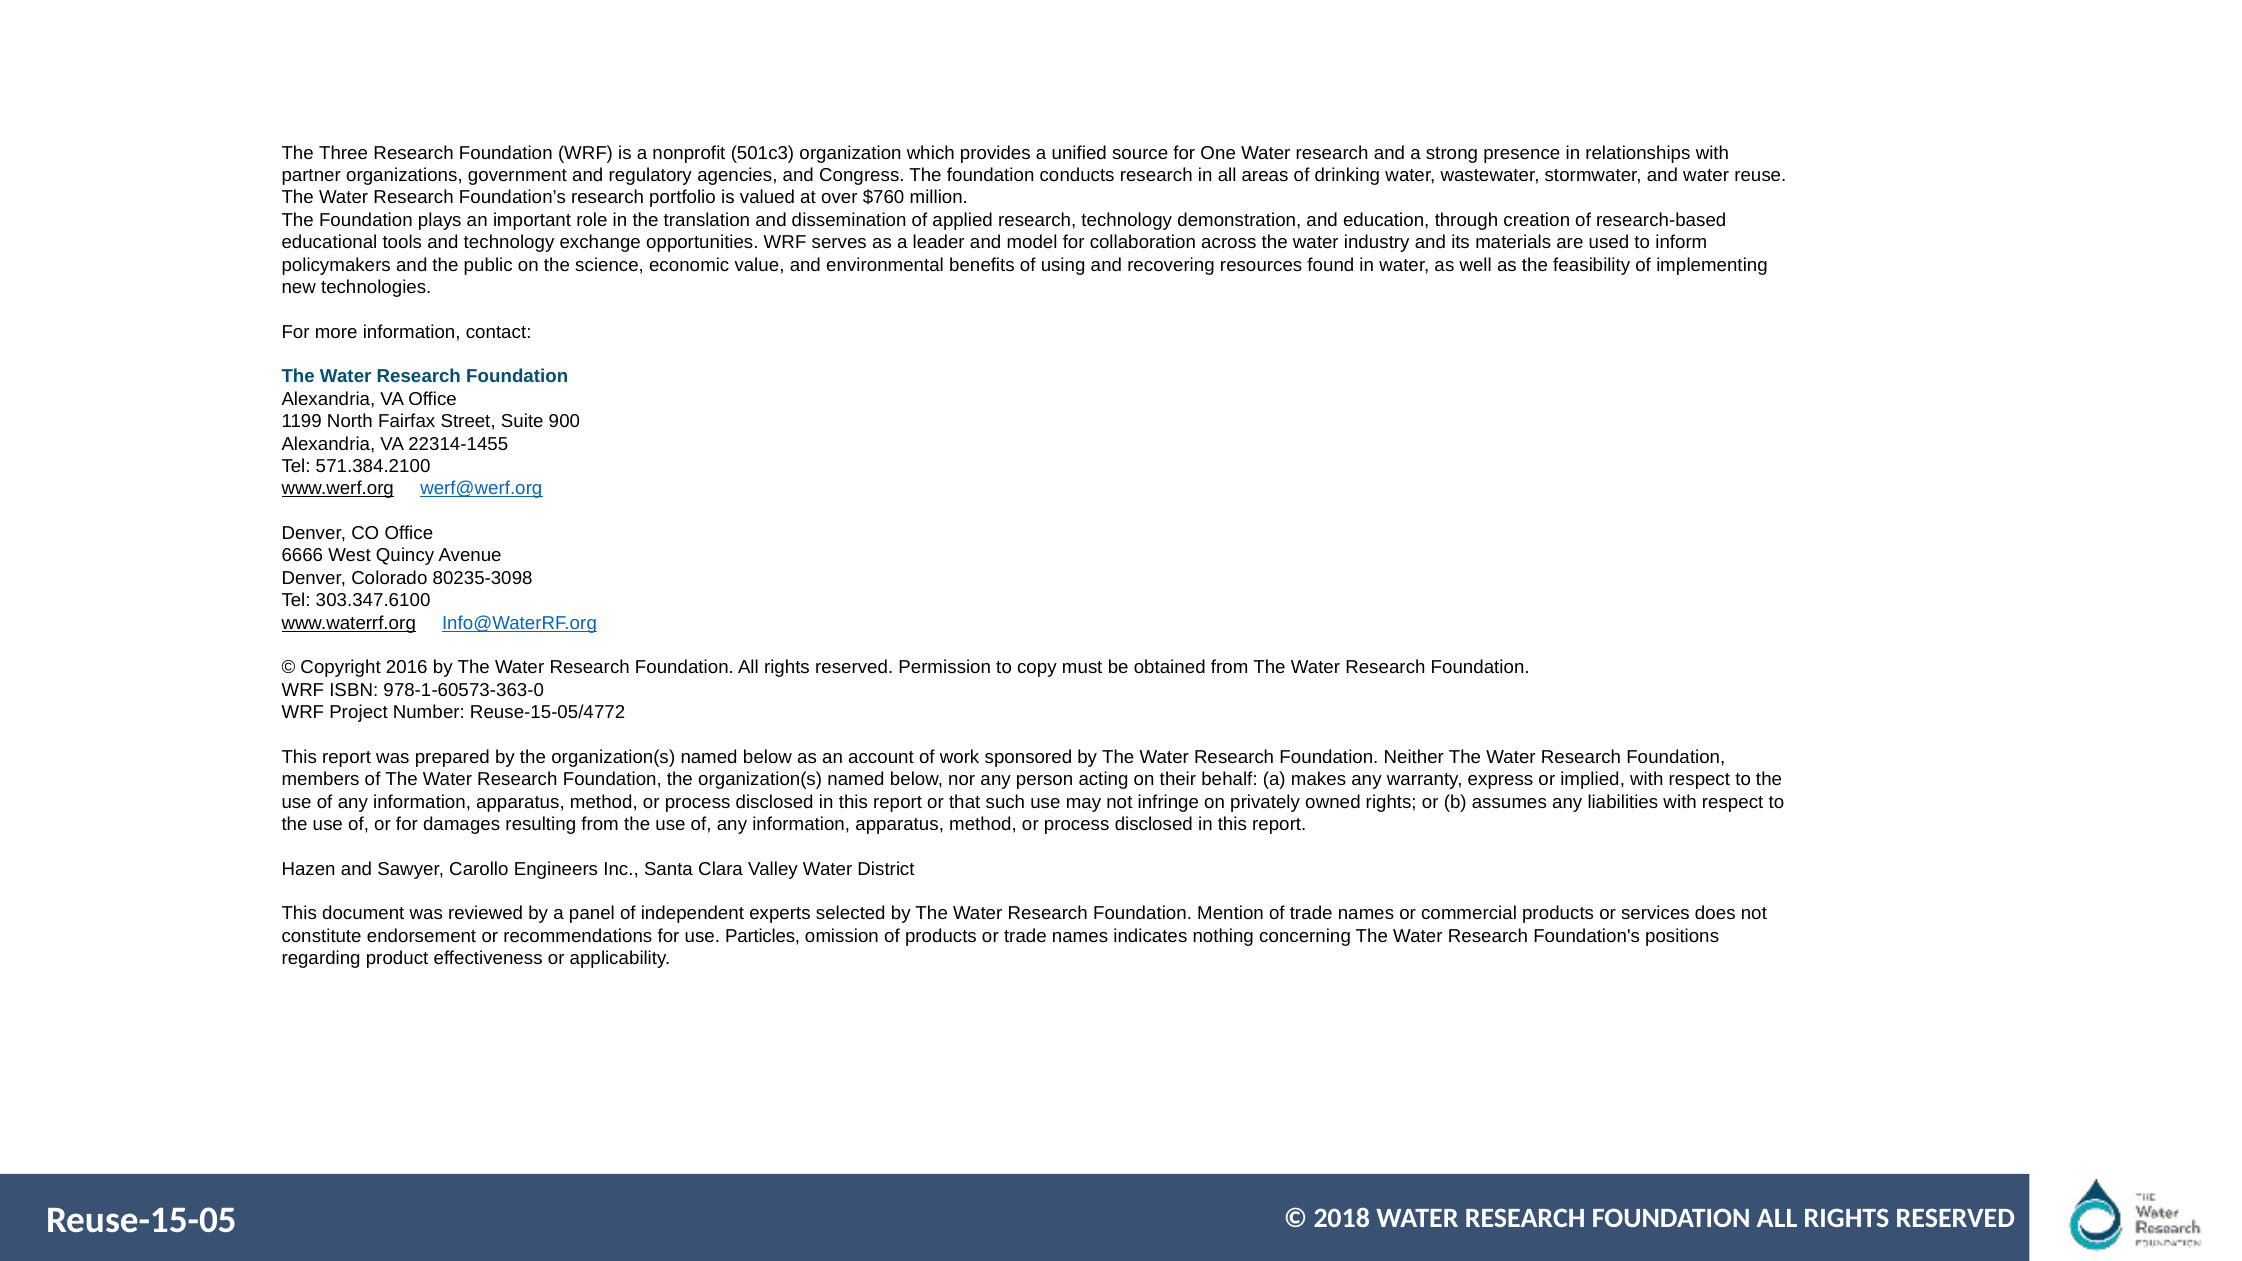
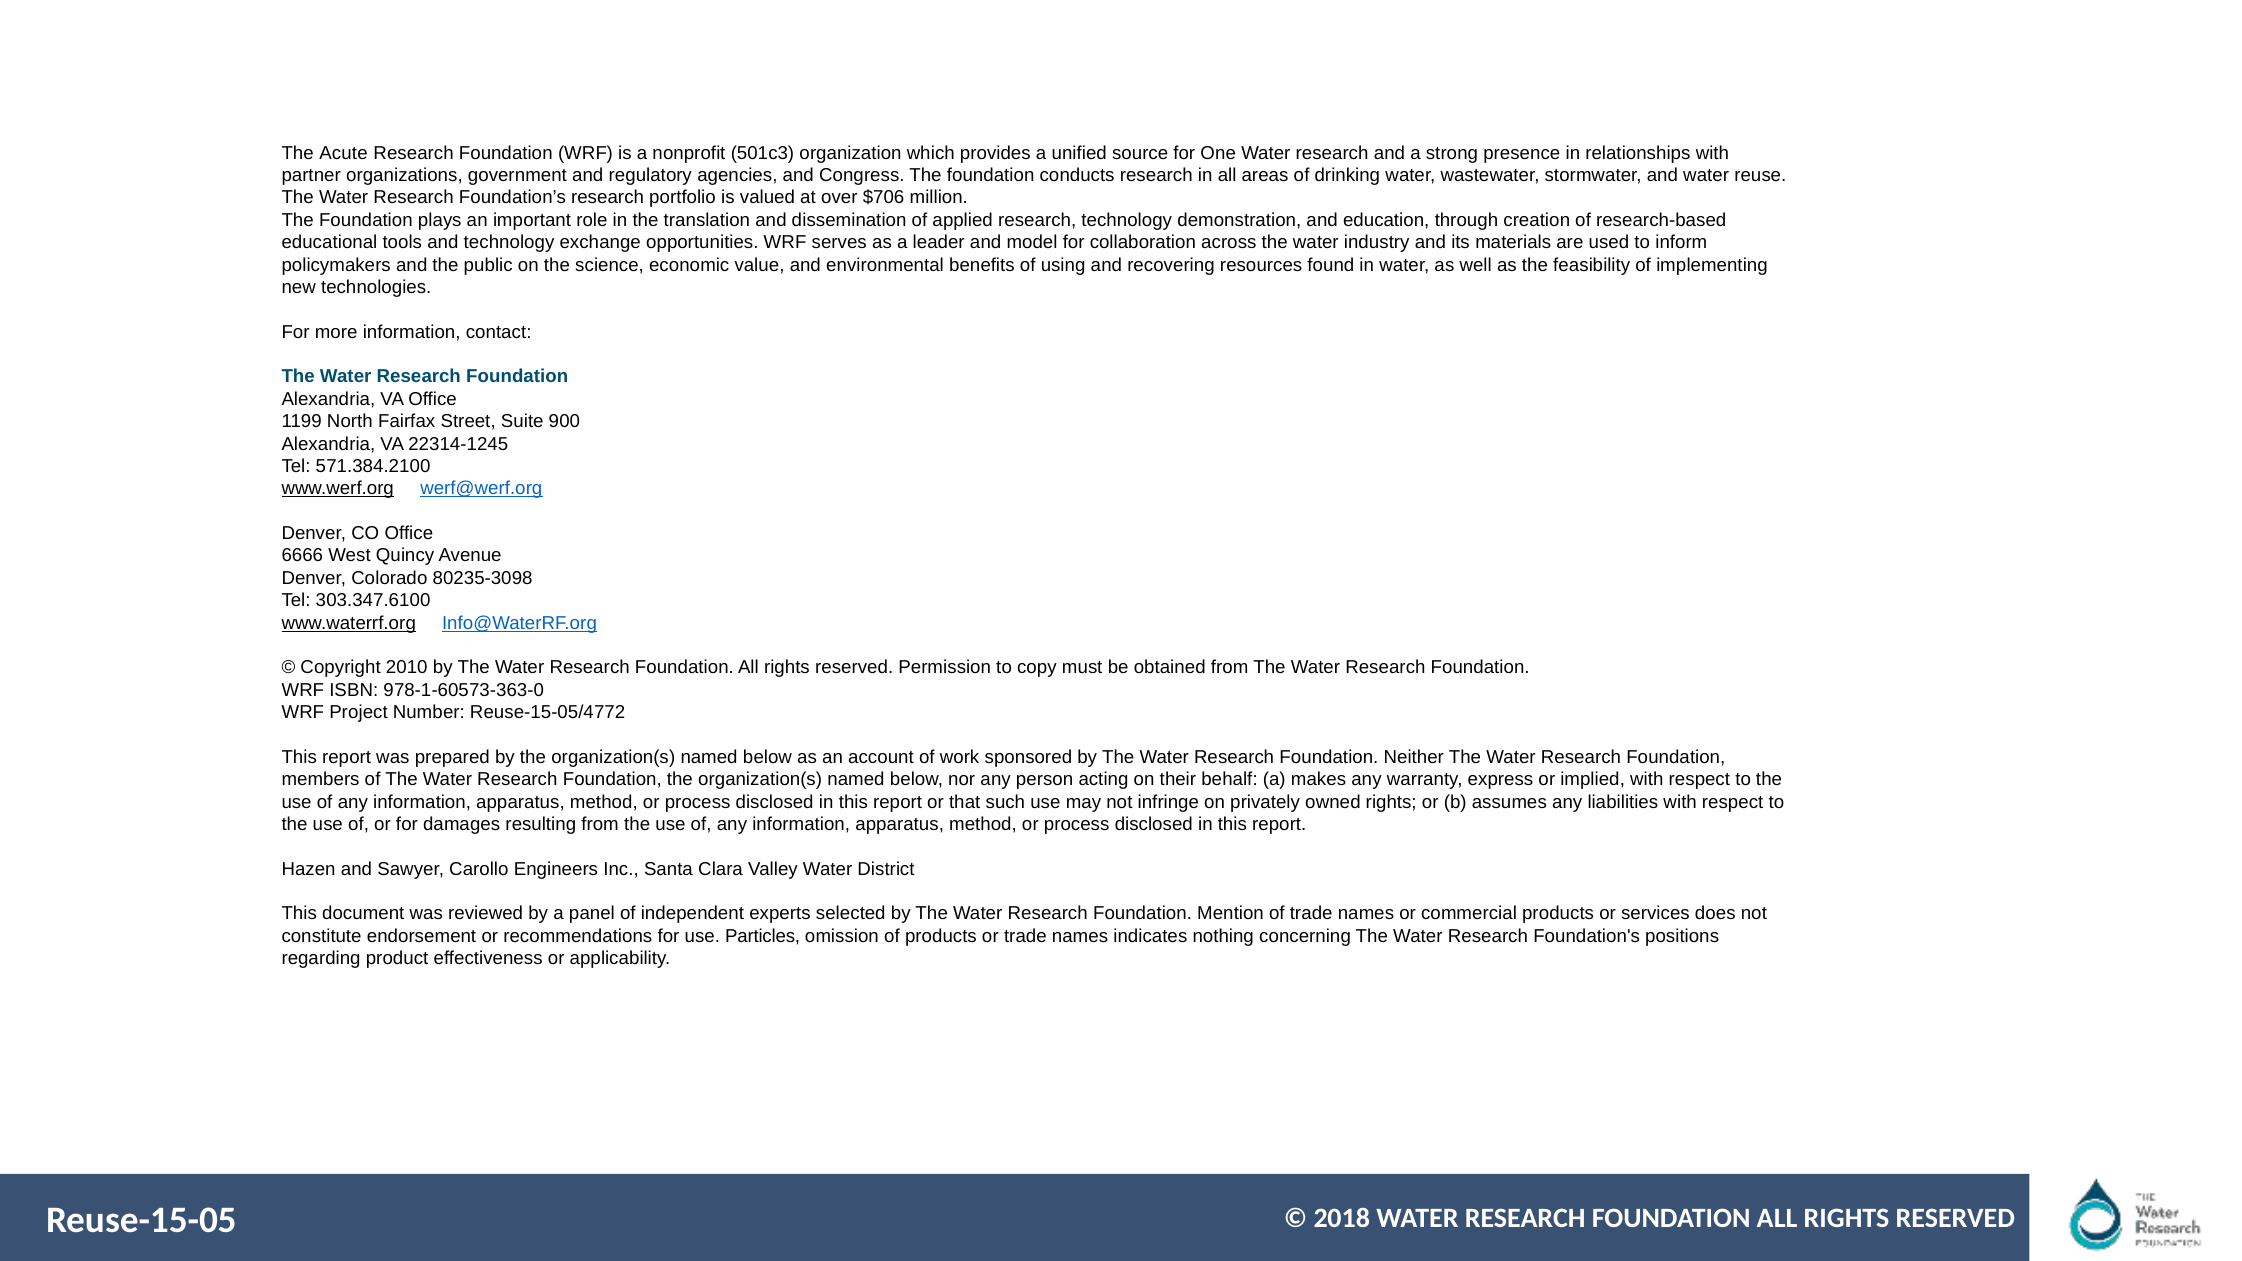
Three: Three -> Acute (343, 153)
$760: $760 -> $706 (884, 198)
22314-1455: 22314-1455 -> 22314-1245 (458, 444)
2016: 2016 -> 2010 (407, 668)
